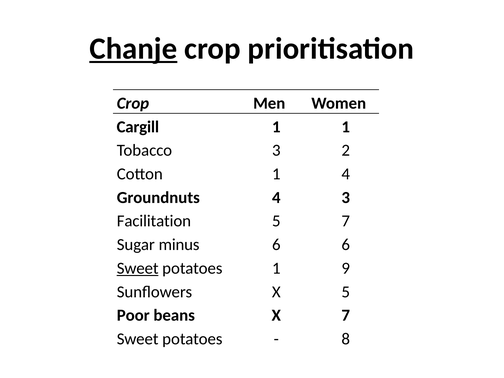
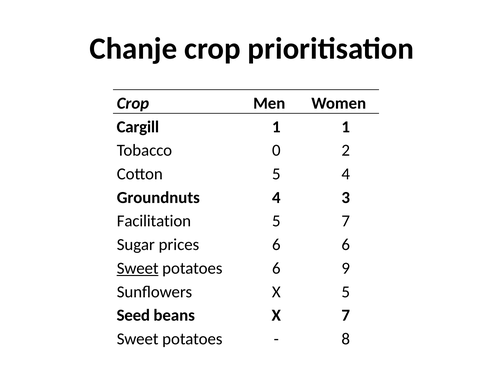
Chanje underline: present -> none (133, 49)
Tobacco 3: 3 -> 0 (276, 150)
Cotton 1: 1 -> 5 (276, 174)
minus: minus -> prices (179, 245)
potatoes 1: 1 -> 6 (276, 268)
Poor: Poor -> Seed (133, 315)
